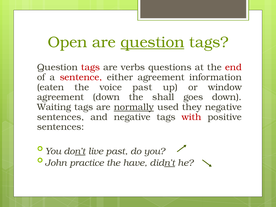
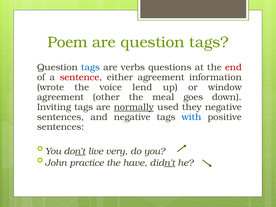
Open: Open -> Poem (68, 42)
question underline: present -> none (152, 42)
tags colour: red -> blue (91, 67)
eaten: eaten -> wrote (51, 87)
voice past: past -> lend (142, 87)
agreement down: down -> other (106, 97)
shall: shall -> meal (163, 97)
Waiting: Waiting -> Inviting (54, 107)
with colour: red -> blue (192, 117)
live past: past -> very (117, 151)
